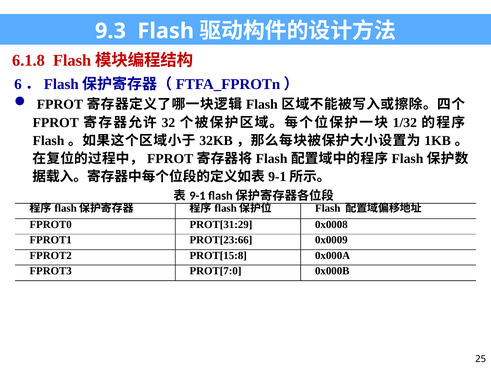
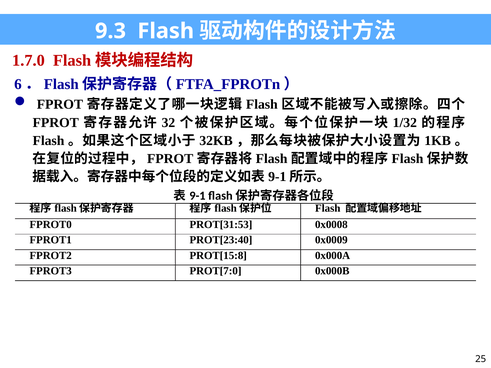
6.1.8: 6.1.8 -> 1.7.0 (28, 61)
PROT[31:29: PROT[31:29 -> PROT[31:53 (221, 225)
PROT[23:66: PROT[23:66 -> PROT[23:40 (221, 240)
